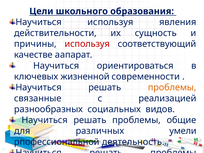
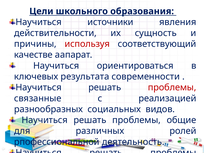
Научиться используя: используя -> источники (110, 22)
жизненной: жизненной -> результата (85, 77)
проблемы colour: orange -> red (172, 87)
умели: умели -> ролей (183, 131)
